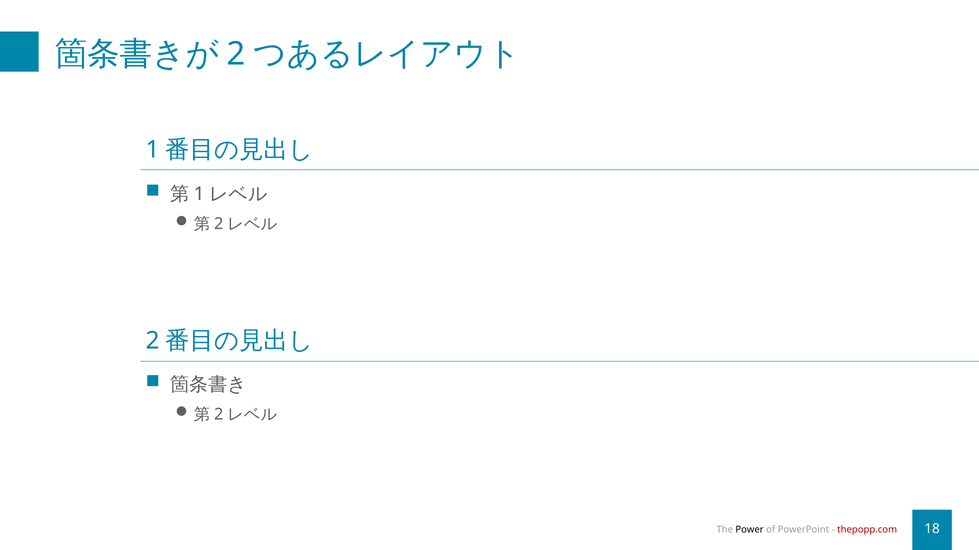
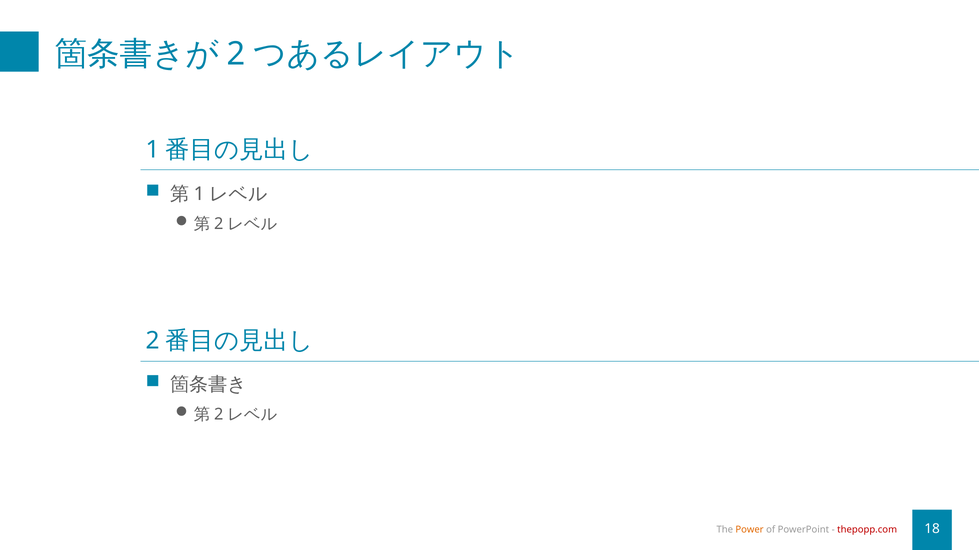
Power colour: black -> orange (750, 530)
